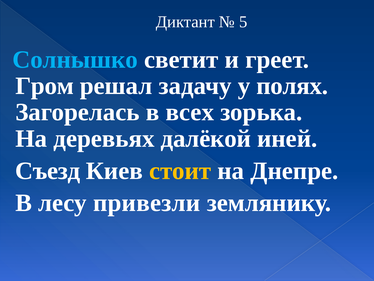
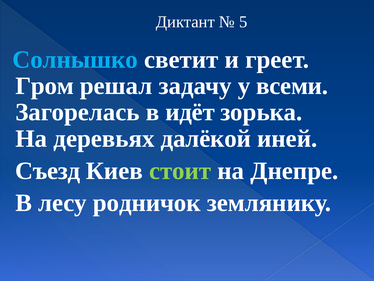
полях: полях -> всеми (292, 86)
всех: всех -> идёт (190, 112)
стоит colour: yellow -> light green (180, 170)
привезли: привезли -> родничок (147, 203)
